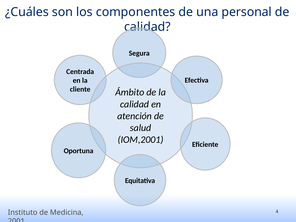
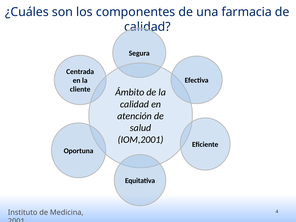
personal: personal -> farmacia (247, 12)
